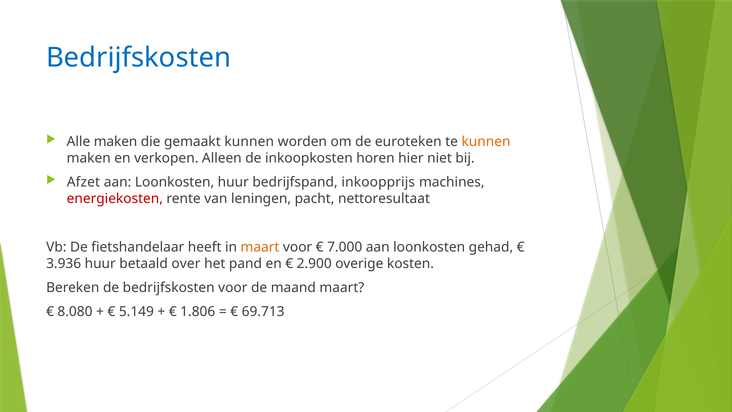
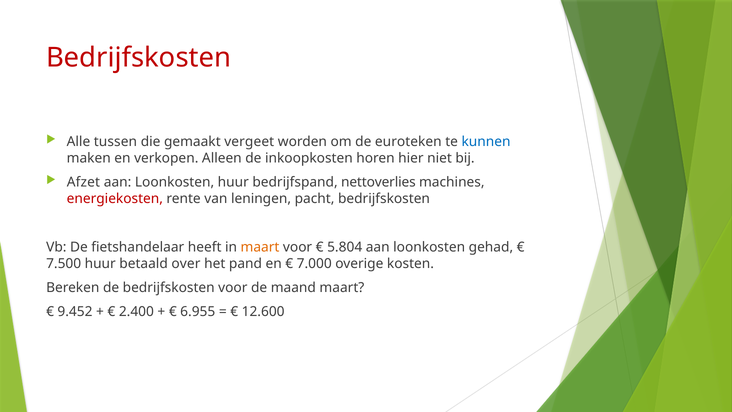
Bedrijfskosten colour: blue -> red (139, 58)
Alle maken: maken -> tussen (115, 142)
gemaakt kunnen: kunnen -> vergeet (249, 142)
kunnen colour: orange -> blue (486, 142)
inkoopprijs: inkoopprijs -> nettoverlies (378, 182)
pacht nettoresultaat: nettoresultaat -> bedrijfskosten (384, 199)
7.000: 7.000 -> 5.804 (345, 247)
3.936: 3.936 -> 7.500 (64, 263)
2.900: 2.900 -> 7.000 (314, 263)
8.080: 8.080 -> 9.452 (75, 312)
5.149: 5.149 -> 2.400 (136, 312)
1.806: 1.806 -> 6.955 (198, 312)
69.713: 69.713 -> 12.600 (263, 312)
